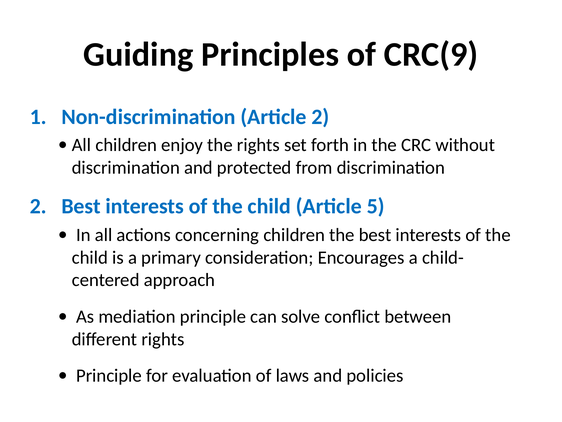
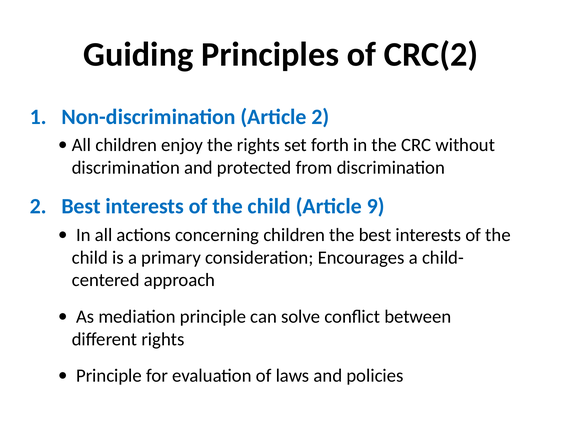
CRC(9: CRC(9 -> CRC(2 (431, 54)
5: 5 -> 9 (376, 206)
